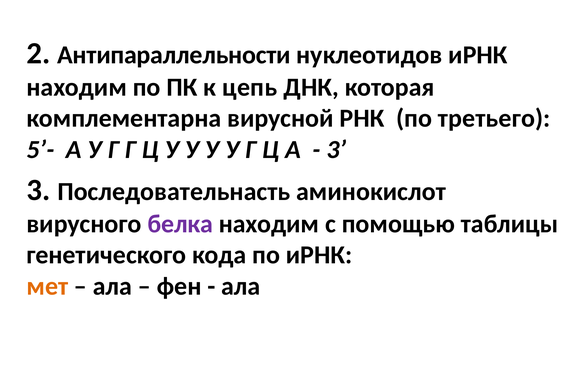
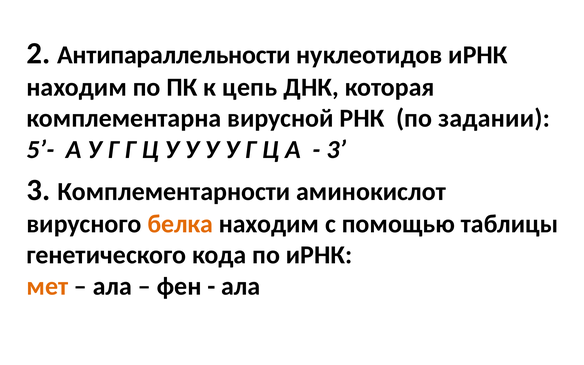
третьего: третьего -> задании (494, 118)
Последовательнасть: Последовательнасть -> Комплементарности (174, 192)
белка colour: purple -> orange (180, 224)
